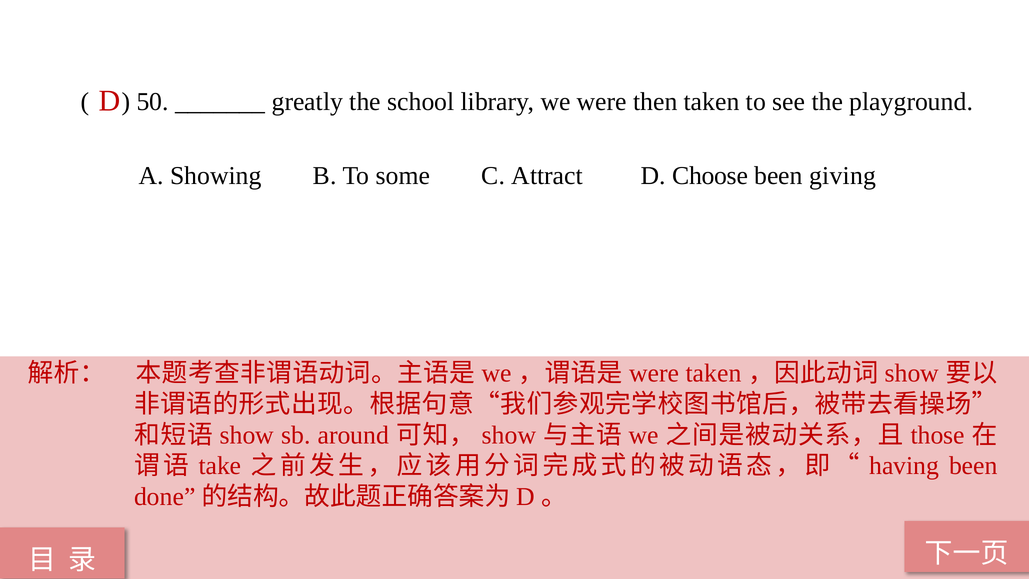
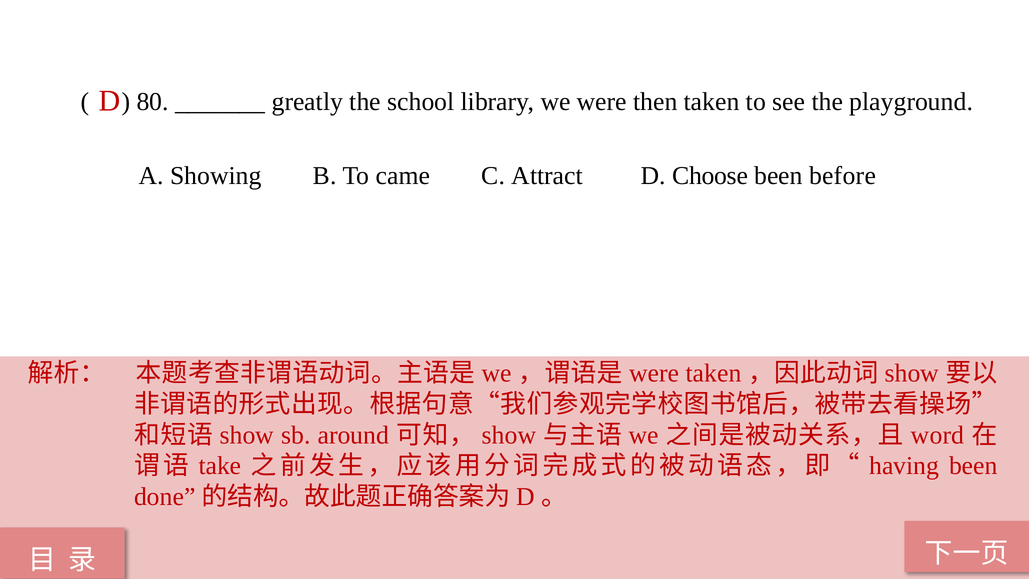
50: 50 -> 80 (153, 102)
some: some -> came (403, 176)
giving: giving -> before (843, 176)
those: those -> word (938, 435)
